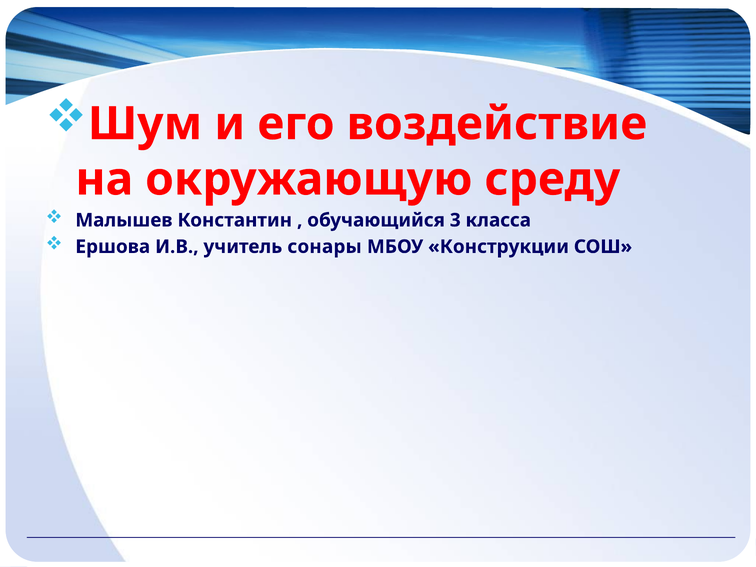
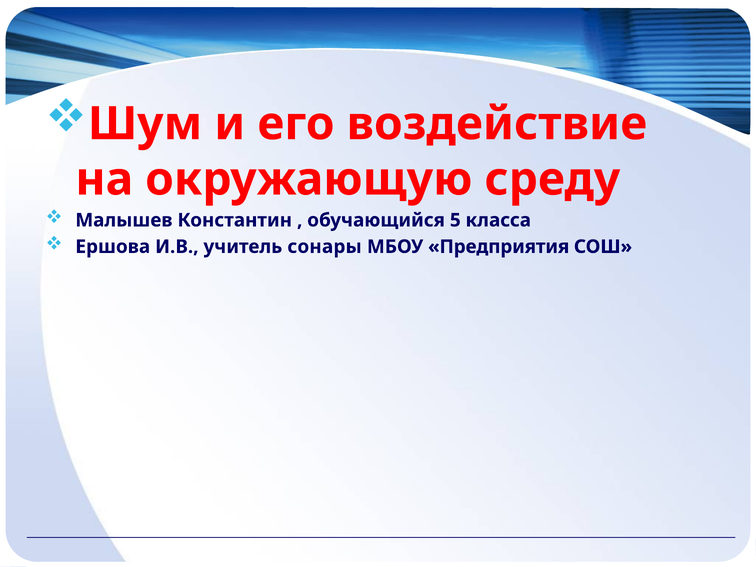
3: 3 -> 5 (455, 220)
Конструкции: Конструкции -> Предприятия (499, 247)
